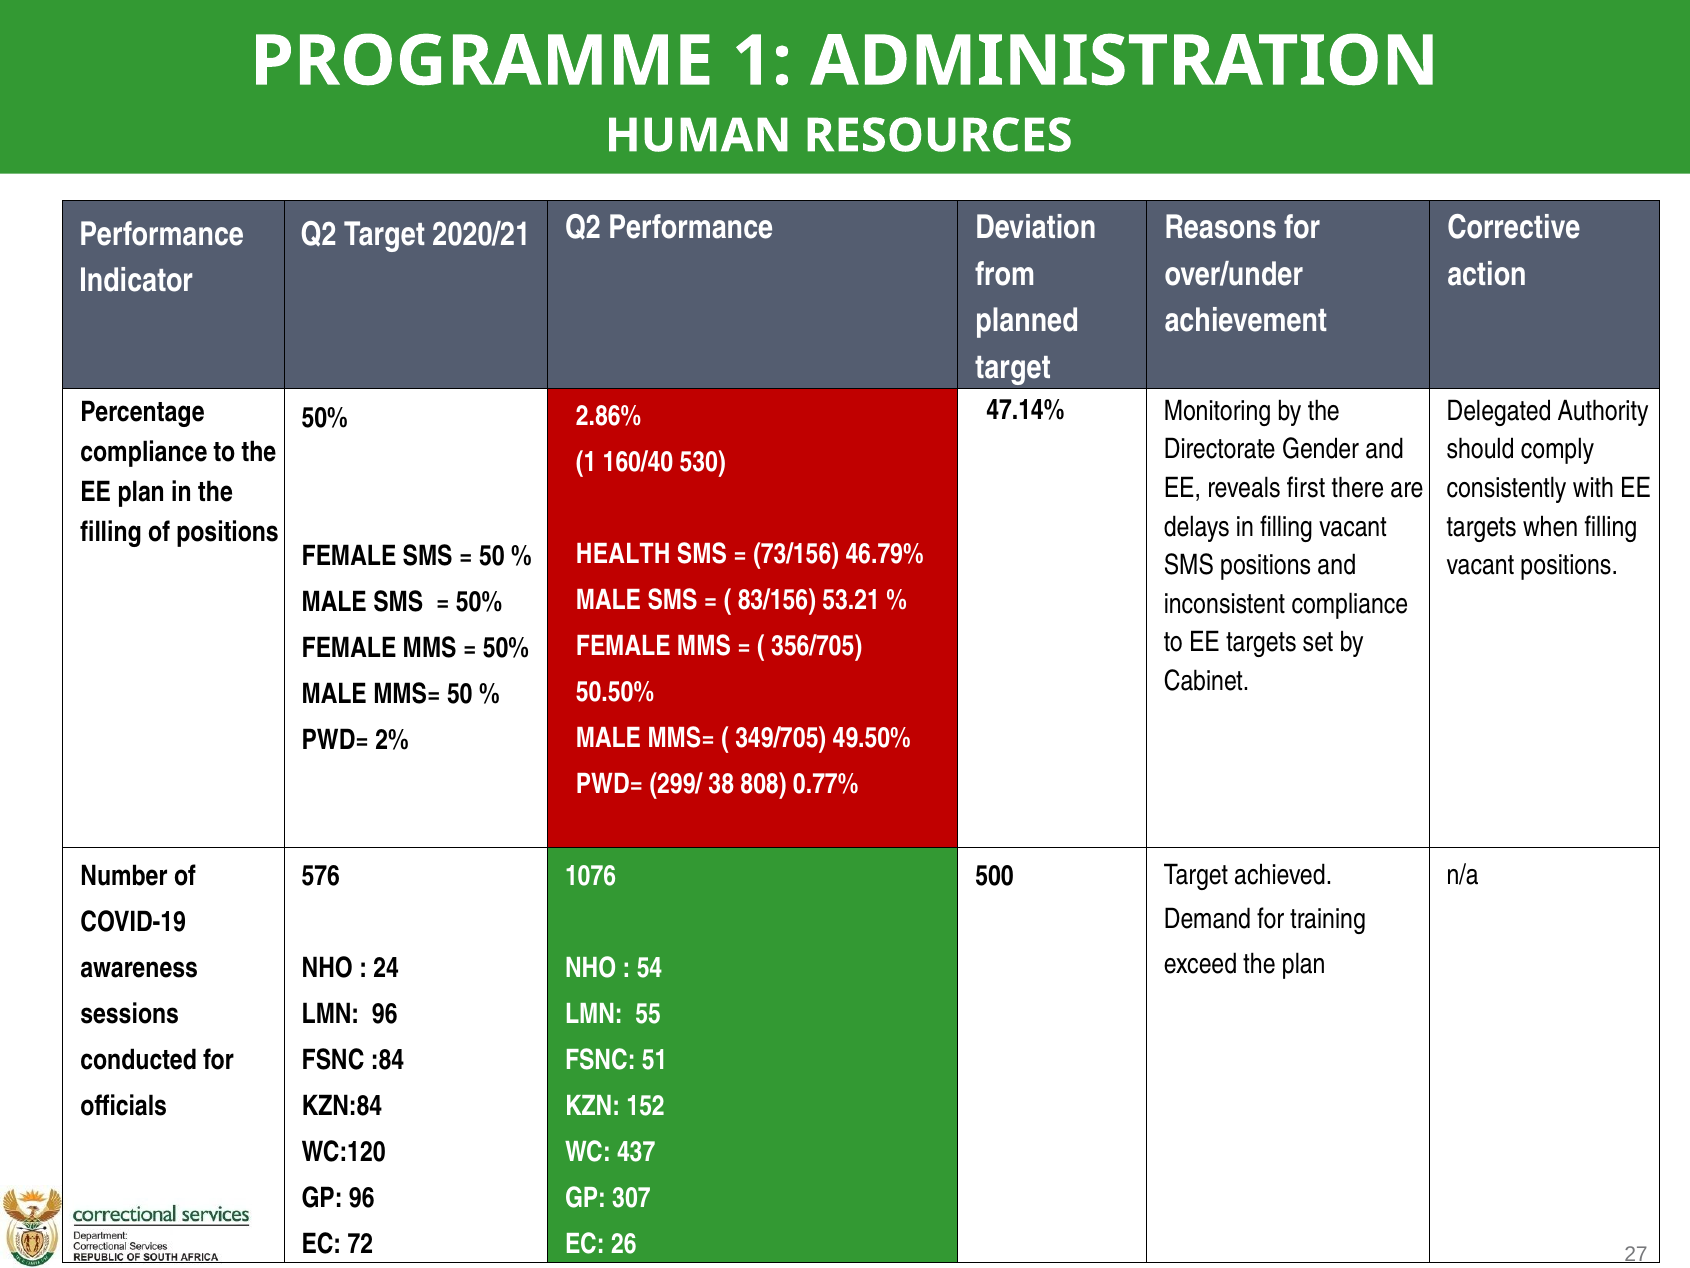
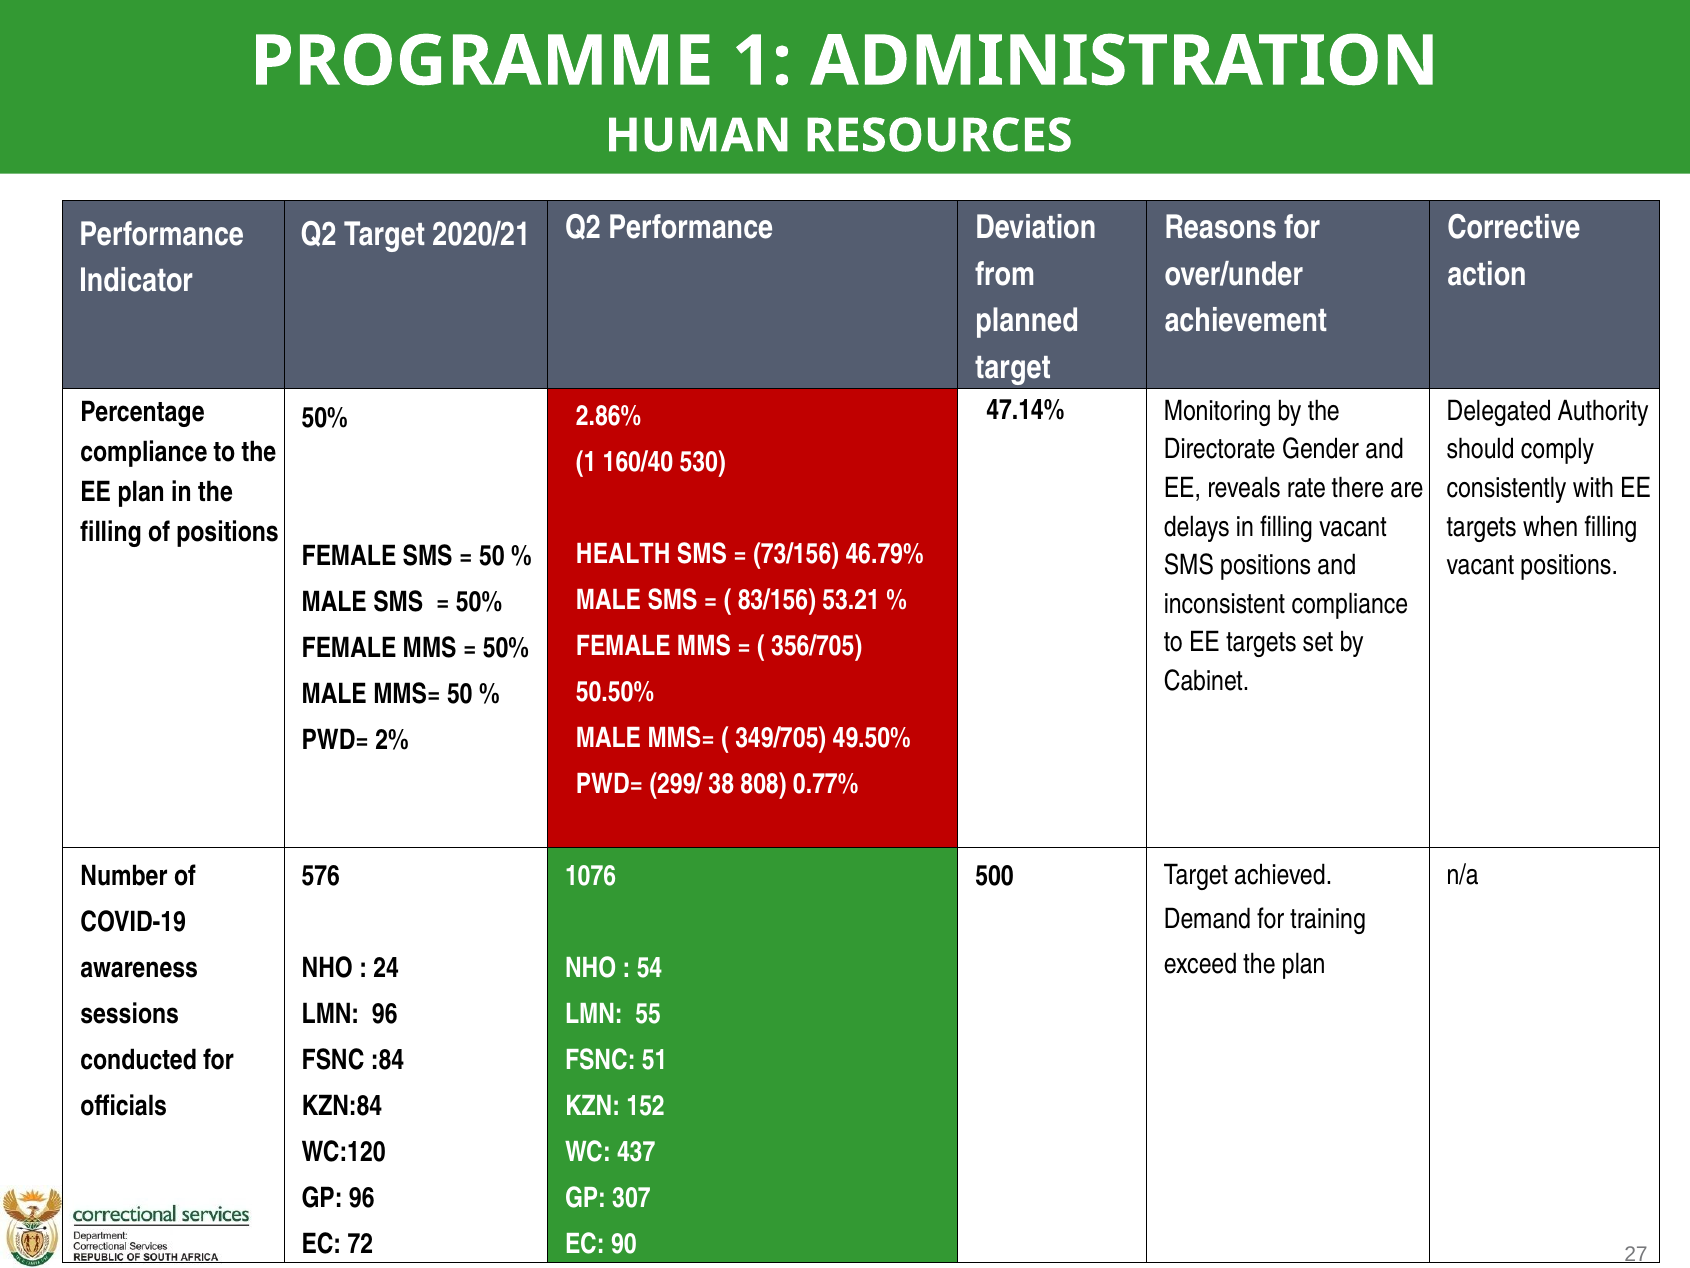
first: first -> rate (1306, 488)
26: 26 -> 90 (624, 1244)
